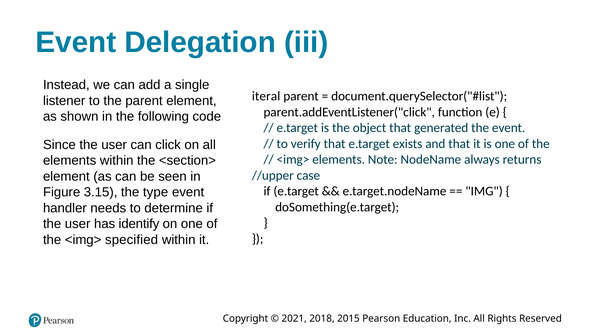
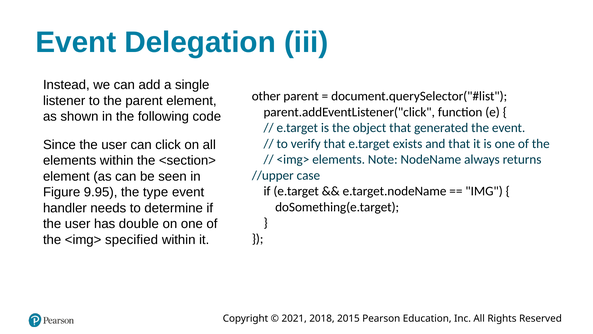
iteral: iteral -> other (266, 96)
3.15: 3.15 -> 9.95 (101, 192)
identify: identify -> double (139, 224)
